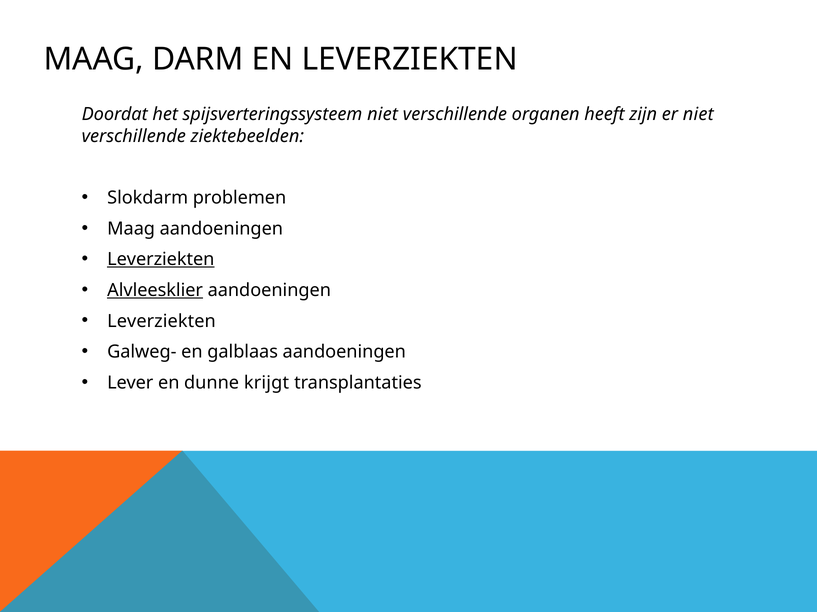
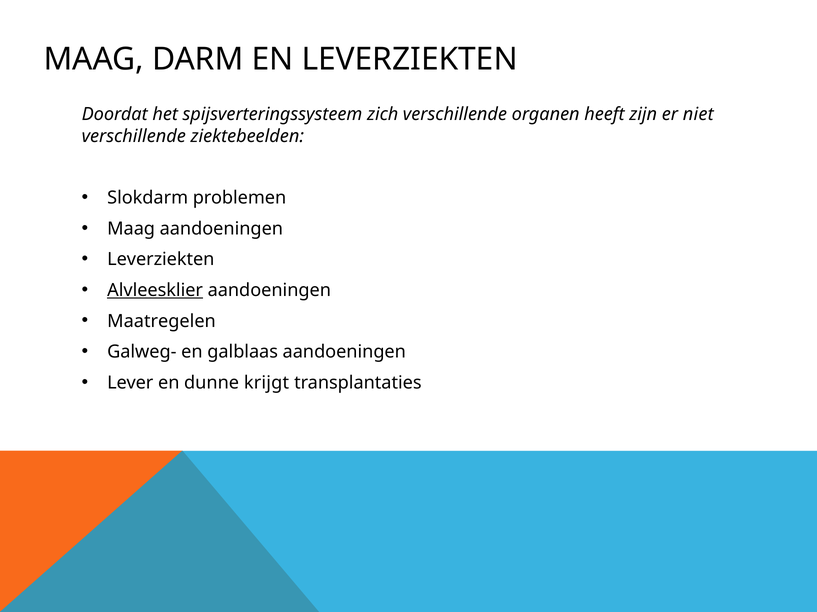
spijsverteringssysteem niet: niet -> zich (383, 115)
Leverziekten underline: present -> none (161, 260)
Leverziekten: Leverziekten -> Maatregelen (162, 321)
